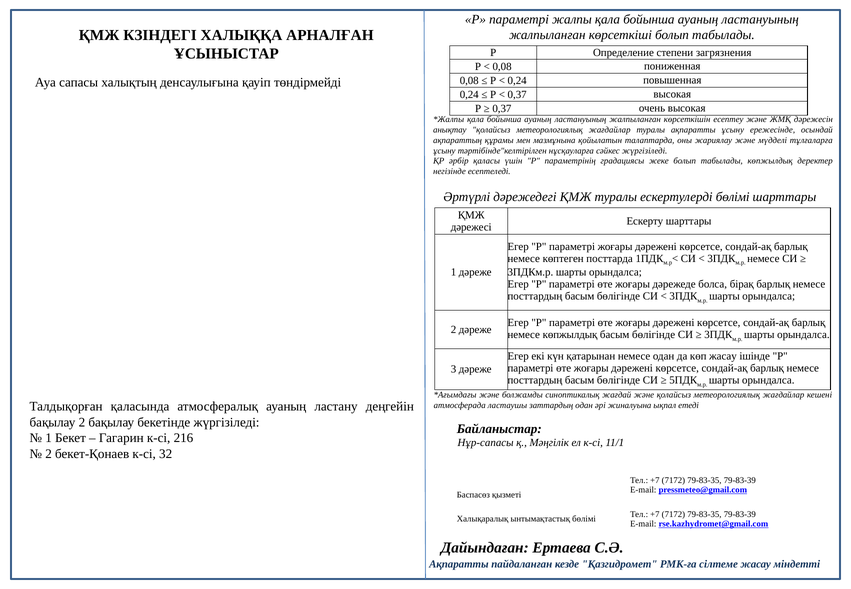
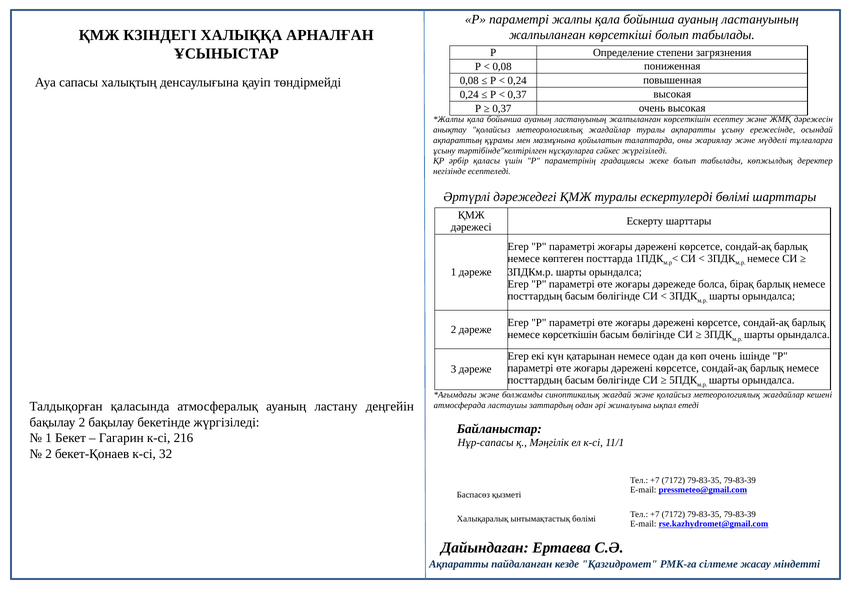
немесе көпжылдық: көпжылдық -> көрсеткішін (570, 335)
көп жасау: жасау -> очень (723, 356)
